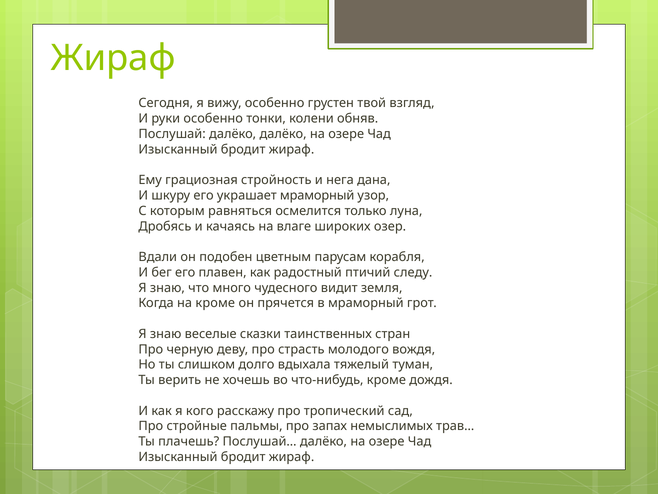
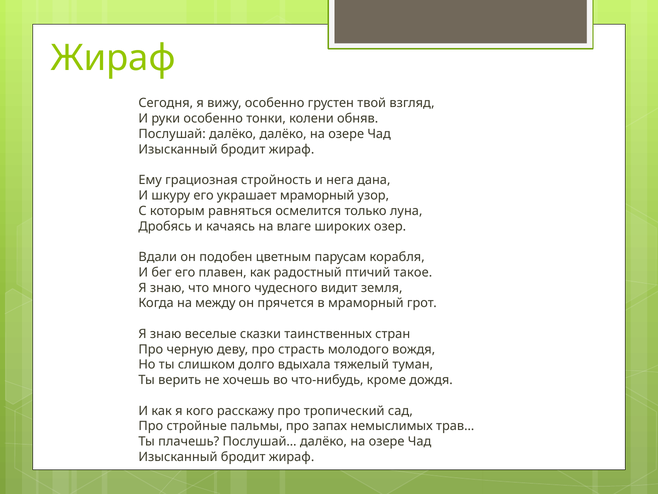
следу: следу -> такое (413, 272)
на кроме: кроме -> между (215, 303)
